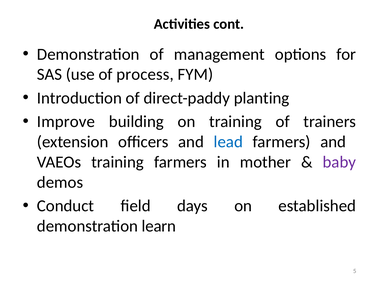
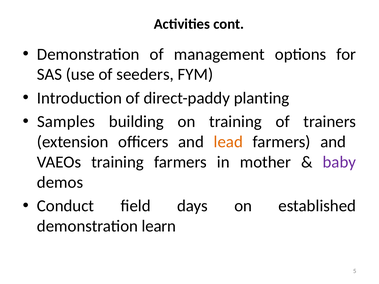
process: process -> seeders (145, 74)
Improve: Improve -> Samples (66, 122)
lead colour: blue -> orange (228, 142)
